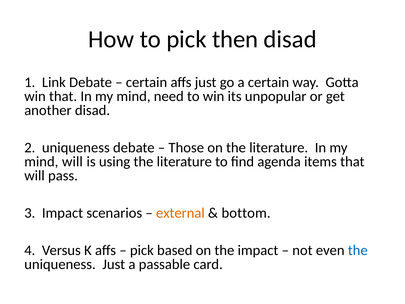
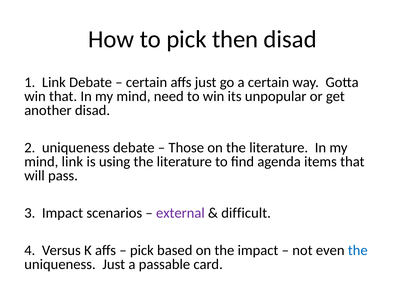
mind will: will -> link (72, 162)
external colour: orange -> purple (180, 213)
bottom: bottom -> difficult (246, 213)
